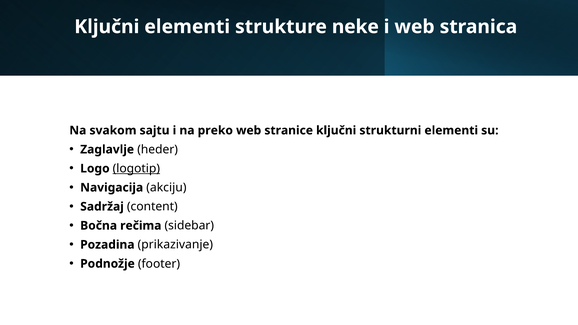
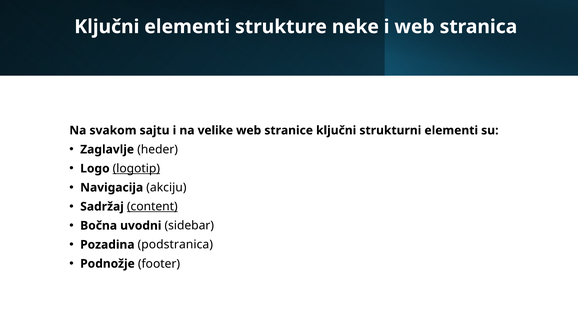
preko: preko -> velike (215, 130)
content underline: none -> present (152, 207)
rečima: rečima -> uvodni (141, 226)
prikazivanje: prikazivanje -> podstranica (175, 245)
